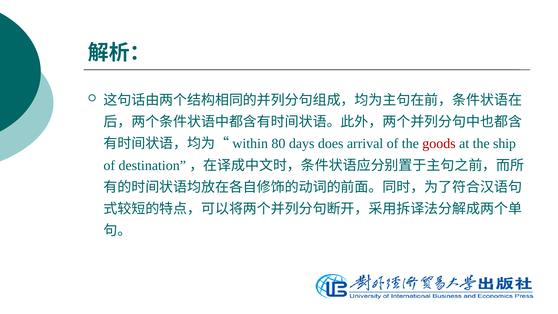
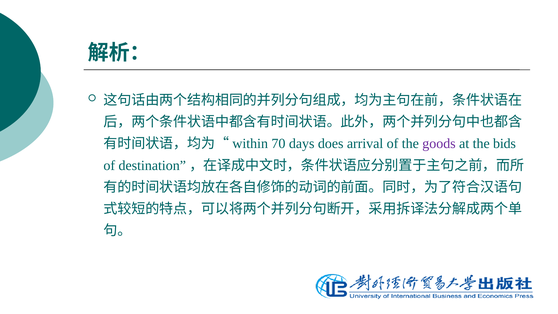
80: 80 -> 70 (278, 144)
goods colour: red -> purple (439, 144)
ship: ship -> bids (504, 144)
